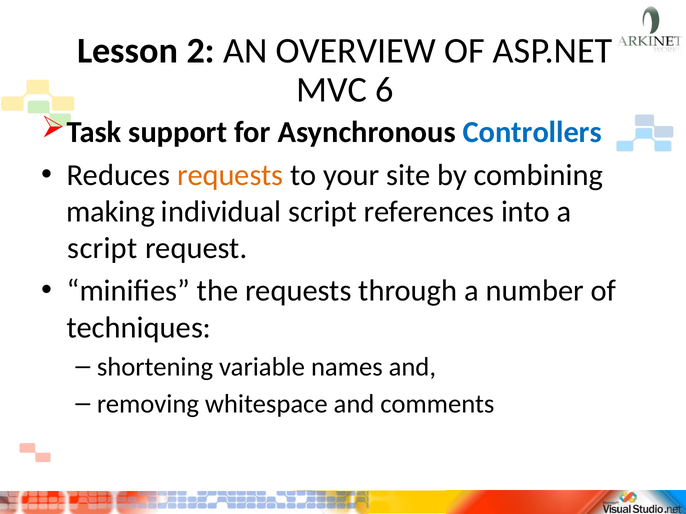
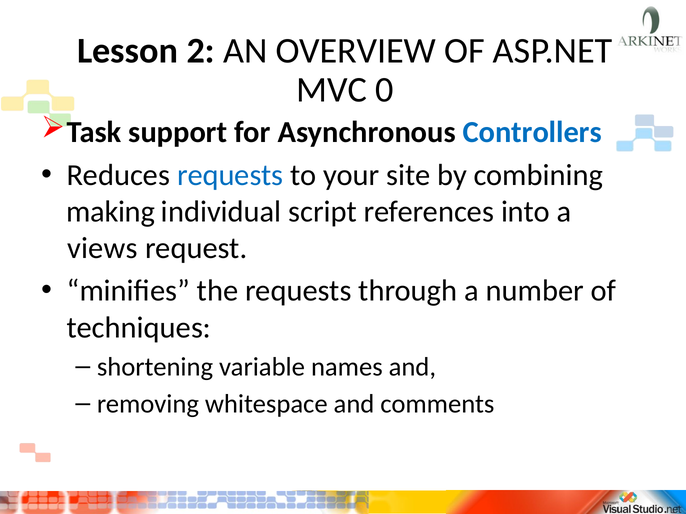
6: 6 -> 0 (384, 90)
requests colour: orange -> blue (230, 175)
script: script -> views (102, 248)
